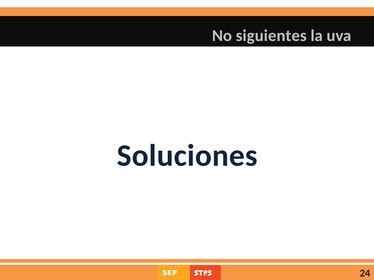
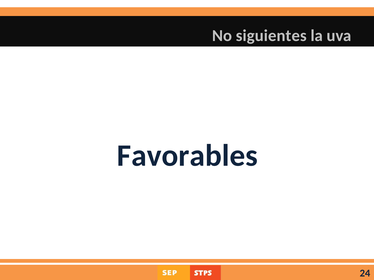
Soluciones: Soluciones -> Favorables (187, 156)
